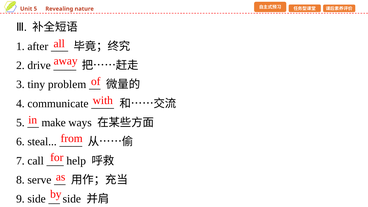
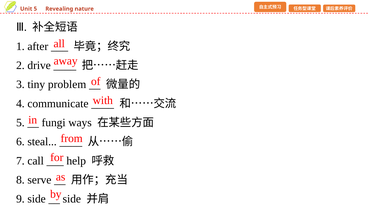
make: make -> fungi (54, 123)
